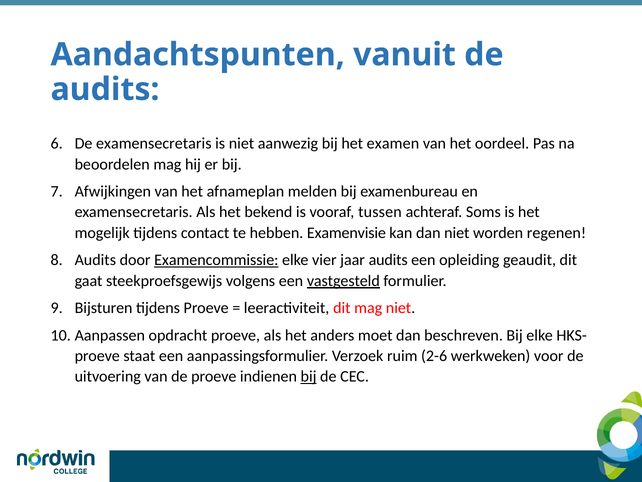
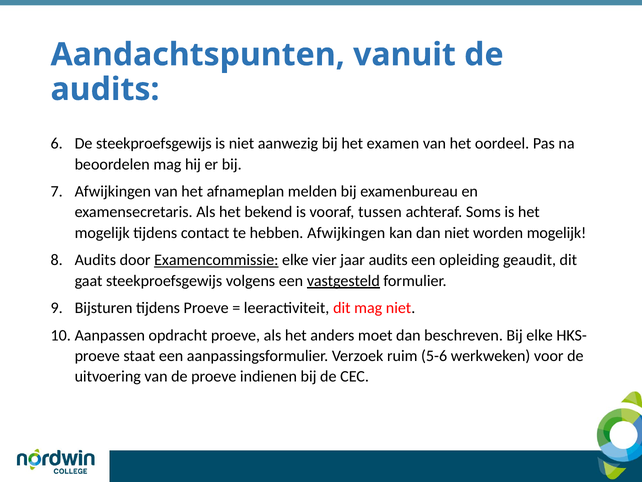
De examensecretaris: examensecretaris -> steekproefsgewijs (154, 143)
hebben Examenvisie: Examenvisie -> Afwijkingen (346, 233)
worden regenen: regenen -> mogelijk (557, 233)
2-6: 2-6 -> 5-6 (434, 356)
bij underline: present -> none (309, 376)
